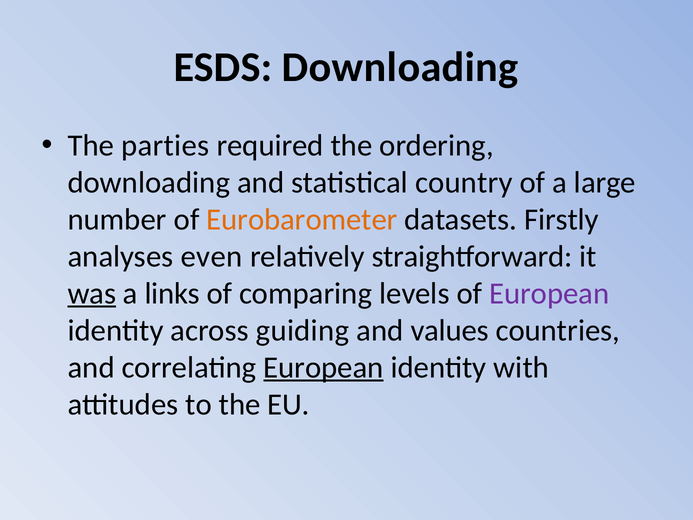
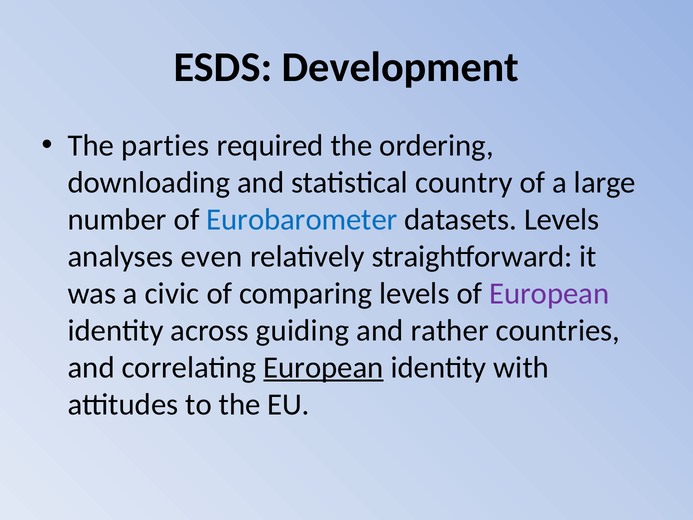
ESDS Downloading: Downloading -> Development (400, 67)
Eurobarometer colour: orange -> blue (302, 219)
datasets Firstly: Firstly -> Levels (562, 219)
was underline: present -> none (92, 293)
links: links -> civic (172, 293)
values: values -> rather (450, 330)
